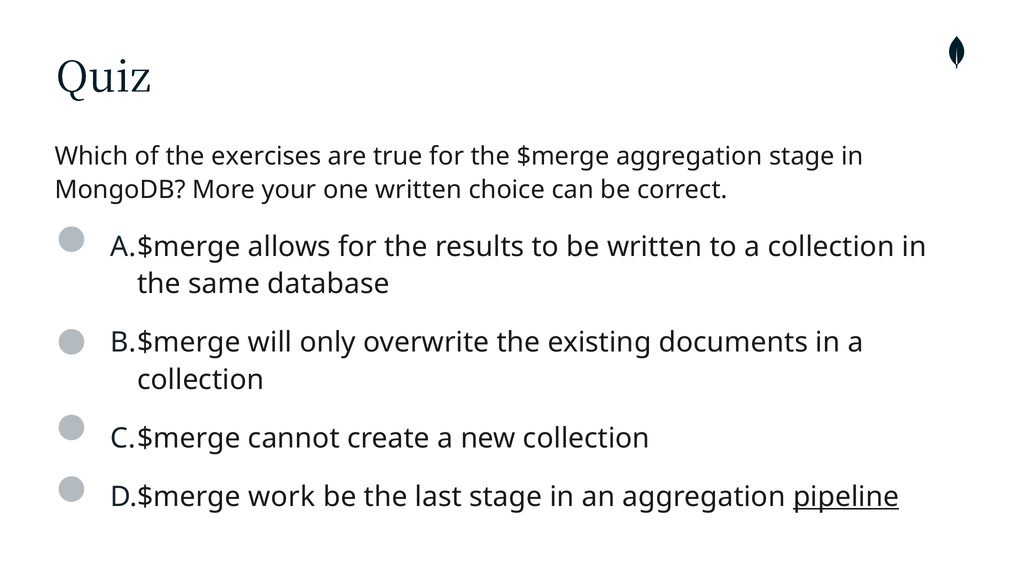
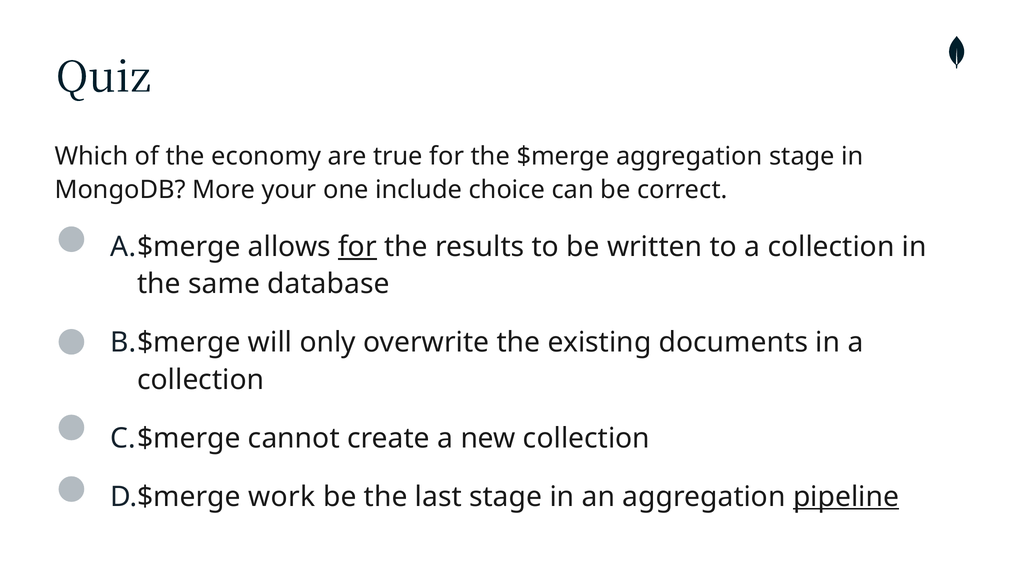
exercises: exercises -> economy (266, 156)
one written: written -> include (419, 190)
for underline: none -> present (357, 247)
